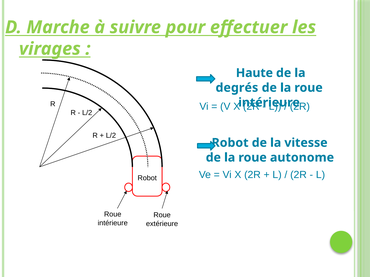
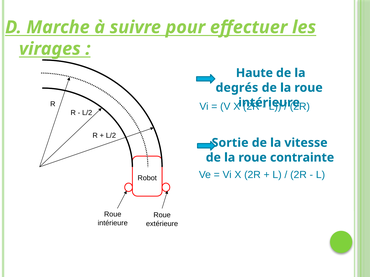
Robot: Robot -> Sortie (230, 143)
autonome: autonome -> contrainte (302, 158)
